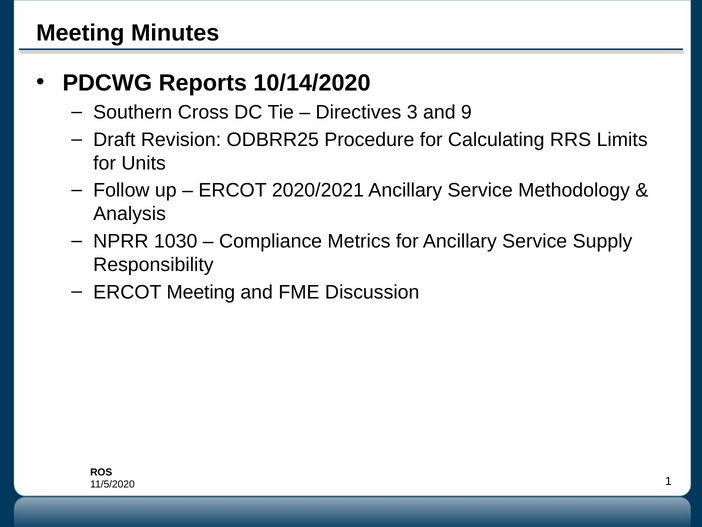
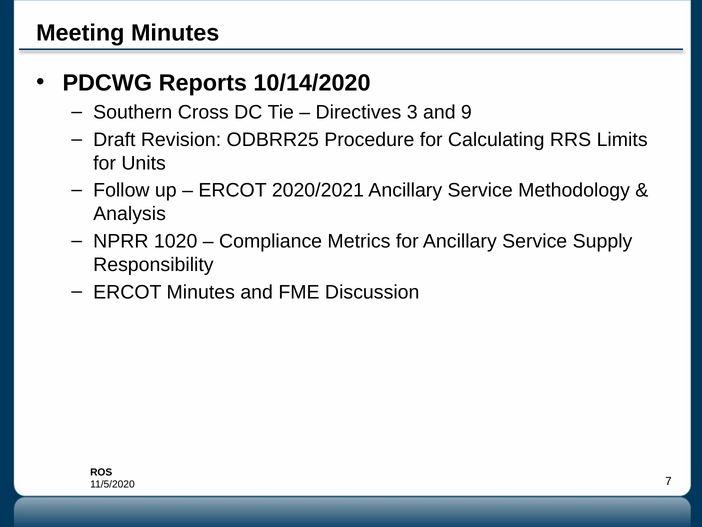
1030: 1030 -> 1020 (176, 241)
ERCOT Meeting: Meeting -> Minutes (201, 292)
1: 1 -> 7 (668, 481)
